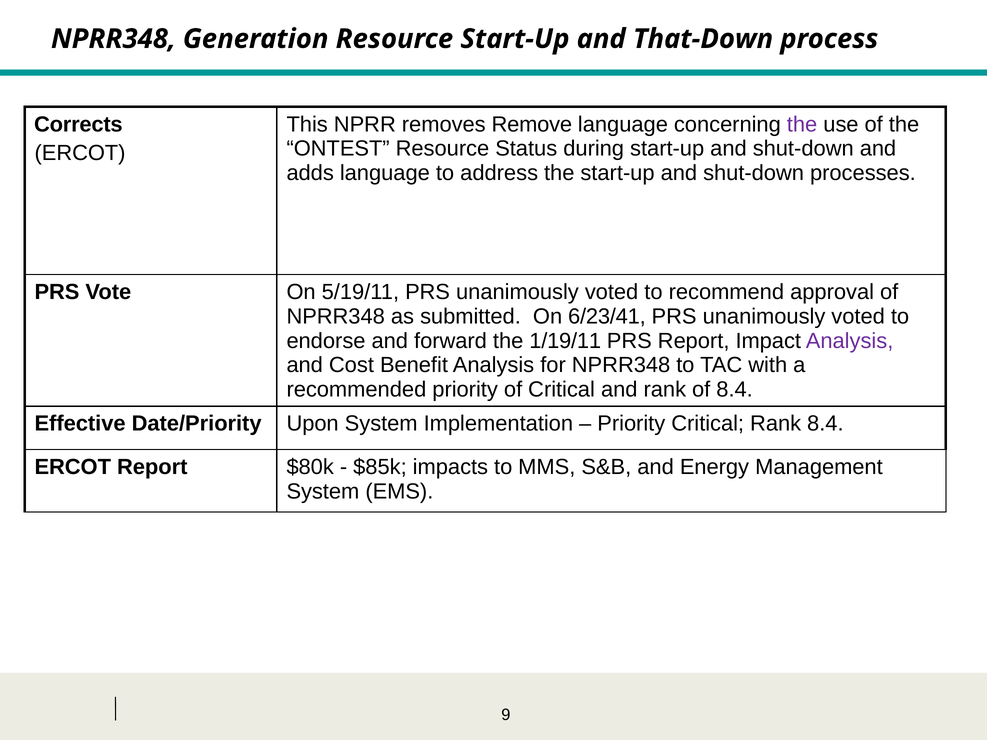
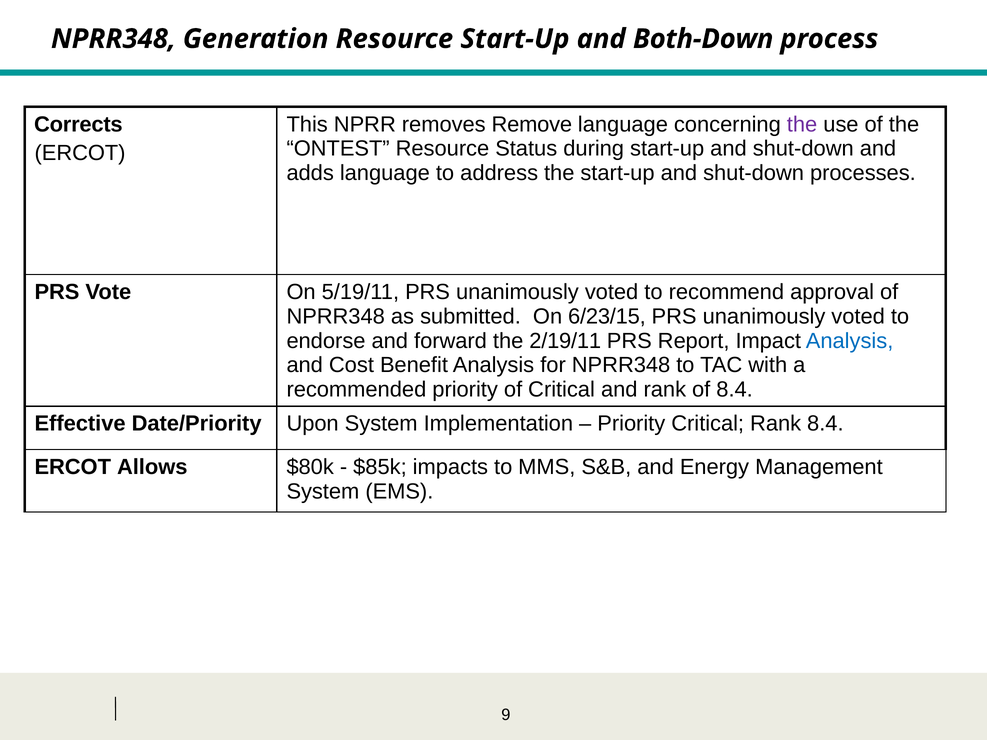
That-Down: That-Down -> Both-Down (703, 39)
6/23/41: 6/23/41 -> 6/23/15 (607, 317)
1/19/11: 1/19/11 -> 2/19/11 (565, 341)
Analysis colour: purple -> blue (850, 341)
ERCOT Report: Report -> Allows (152, 467)
